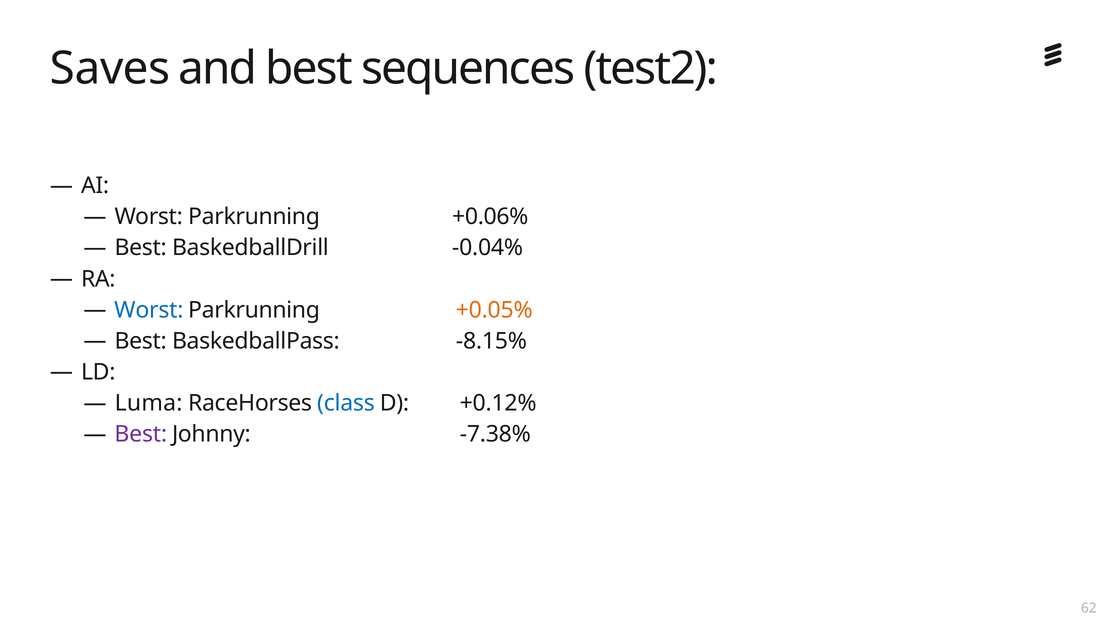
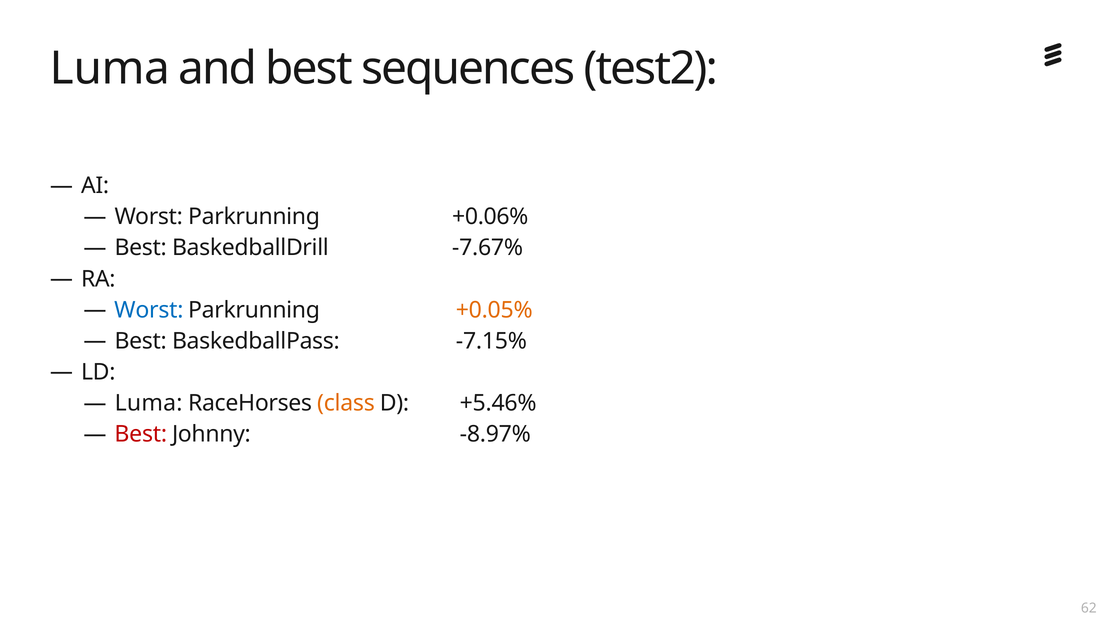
Saves: Saves -> Luma (110, 69)
-0.04%: -0.04% -> -7.67% (488, 248)
-8.15%: -8.15% -> -7.15% (491, 341)
class colour: blue -> orange (346, 404)
+0.12%: +0.12% -> +5.46% (498, 404)
Best colour: purple -> red (141, 435)
-7.38%: -7.38% -> -8.97% (495, 435)
